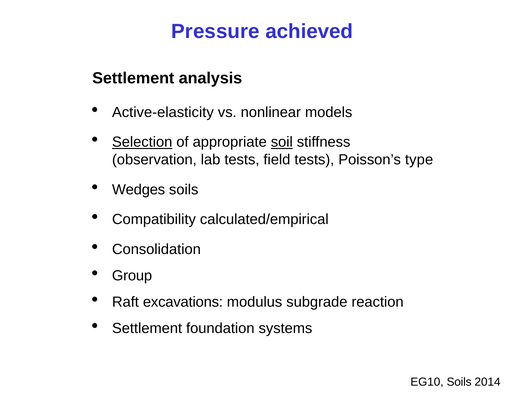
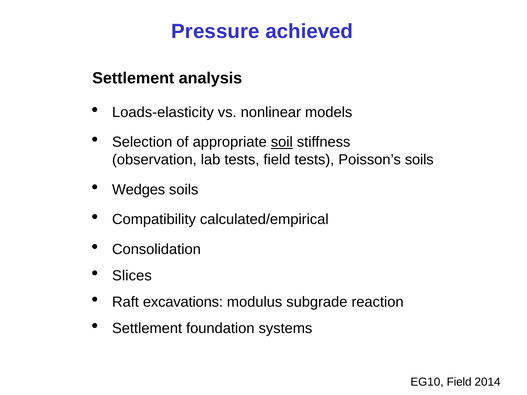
Active-elasticity: Active-elasticity -> Loads-elasticity (163, 112)
Selection underline: present -> none (142, 142)
Poisson’s type: type -> soils (419, 160)
Group: Group -> Slices (132, 276)
EG10 Soils: Soils -> Field (459, 382)
